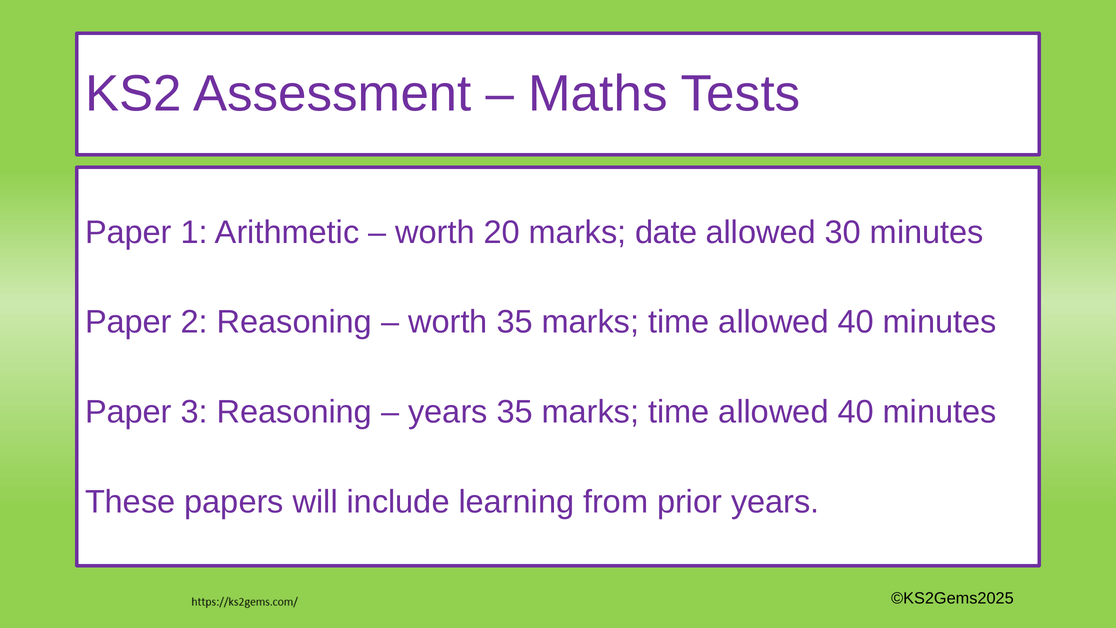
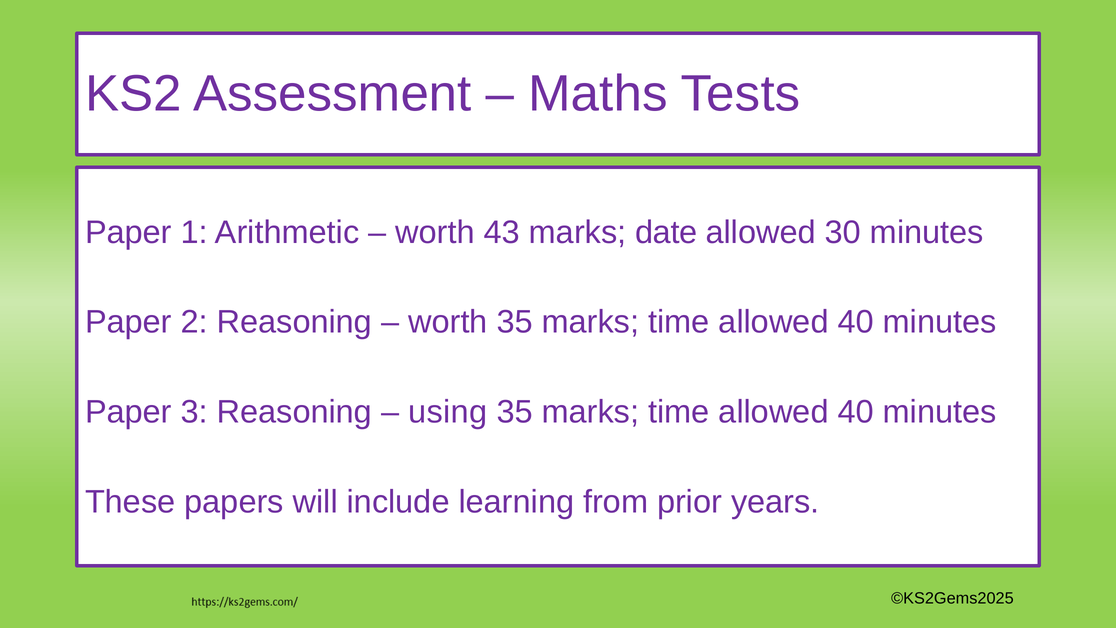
20: 20 -> 43 (502, 232)
years: years -> using (448, 412)
